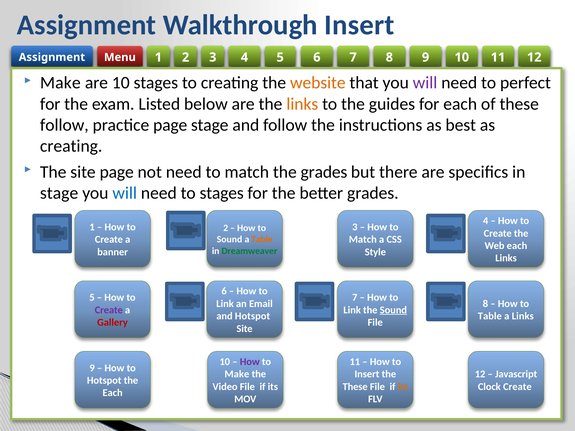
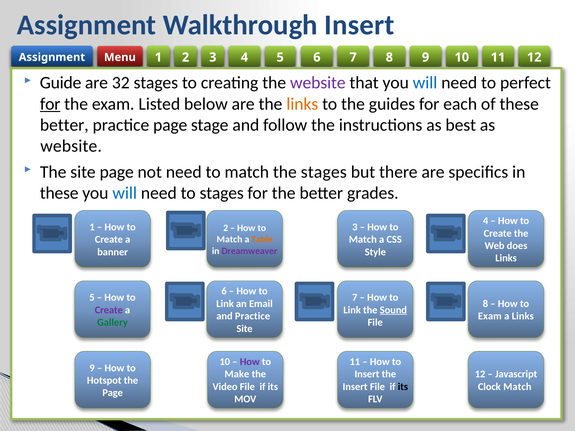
Make: Make -> Guide (61, 83)
are 10: 10 -> 32 (121, 83)
website colour: orange -> purple (318, 83)
will colour: purple -> blue (425, 83)
for underline: none -> present (50, 104)
follow: follow -> better (64, 125)
creating: creating -> website (71, 146)
the grades: grades -> stages (324, 172)
stage: stage -> these (59, 193)
Sound: Sound -> Match (230, 240)
Web each: each -> does (517, 246)
Dreamweaver colour: green -> purple (249, 251)
and Hotspot: Hotspot -> Practice (253, 316)
Table: Table -> Exam (490, 316)
Gallery colour: red -> green (112, 323)
These: These -> Insert (355, 387)
its colour: orange -> black (403, 387)
Clock Create: Create -> Match (517, 387)
Each: Each -> Page (113, 393)
